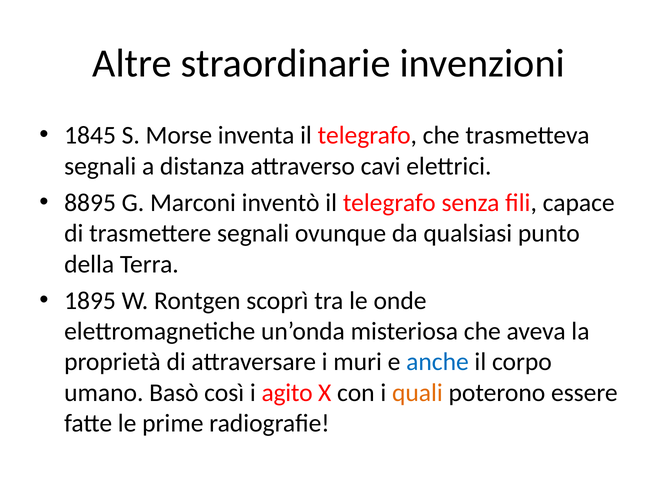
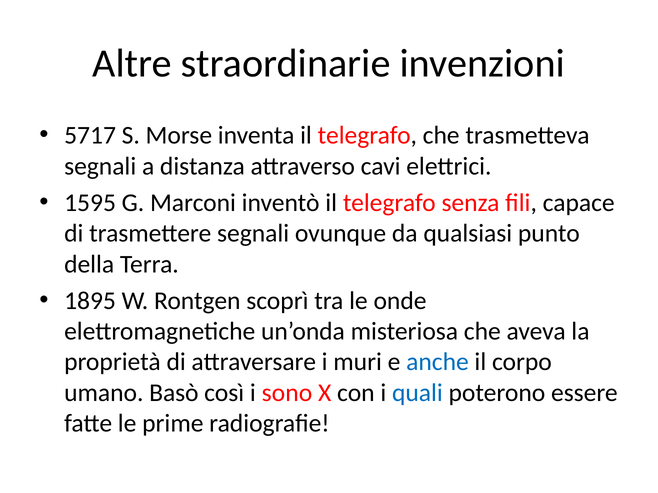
1845: 1845 -> 5717 (90, 136)
8895: 8895 -> 1595 (90, 203)
agito: agito -> sono (287, 393)
quali colour: orange -> blue (417, 393)
